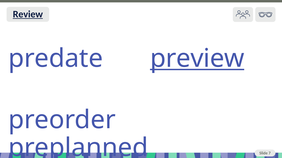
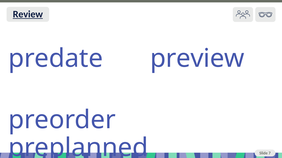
preview underline: present -> none (197, 59)
